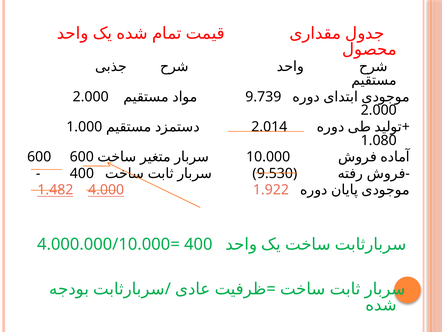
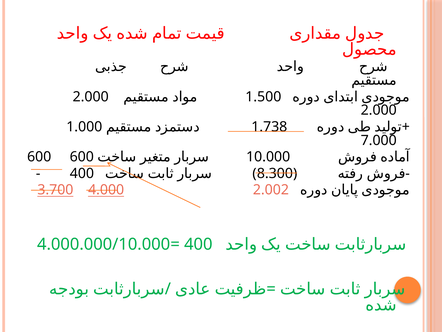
9.739: 9.739 -> 1.500 (263, 97)
2.014: 2.014 -> 1.738 (269, 127)
1.080: 1.080 -> 7.000 (379, 140)
9.530: 9.530 -> 8.300 (275, 173)
1.482: 1.482 -> 3.700 (55, 190)
1.922: 1.922 -> 2.002 (271, 190)
